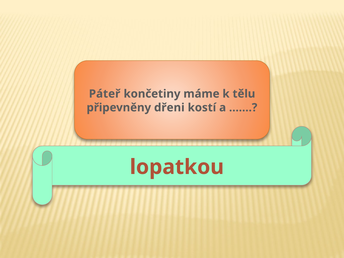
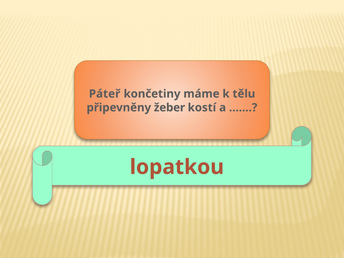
dřeni: dřeni -> žeber (169, 108)
